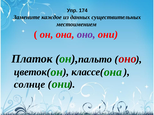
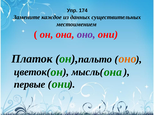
оно colour: red -> orange (128, 59)
классе(: классе( -> мысль( (87, 72)
солнце: солнце -> первые (30, 85)
